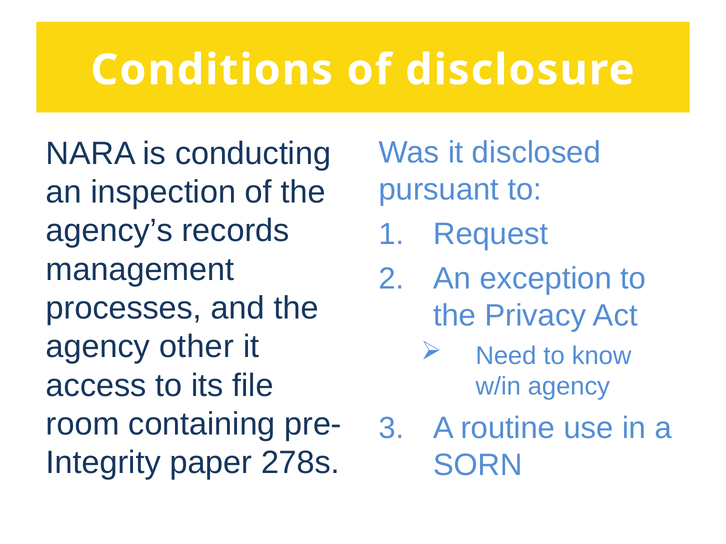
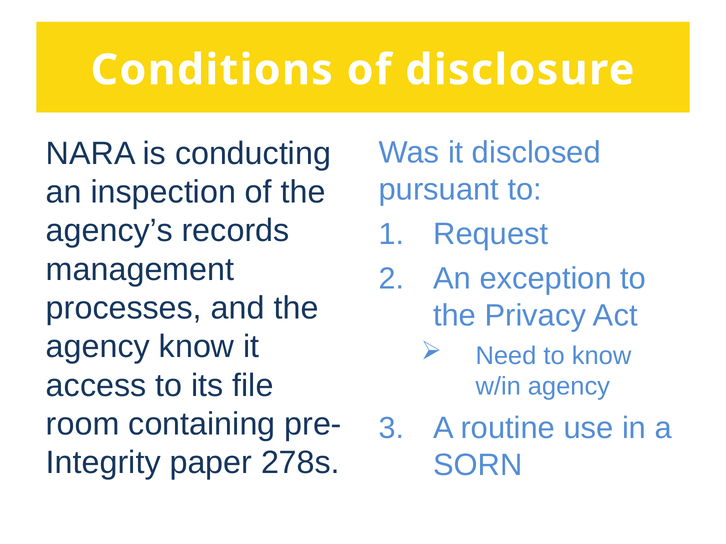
agency other: other -> know (197, 347)
